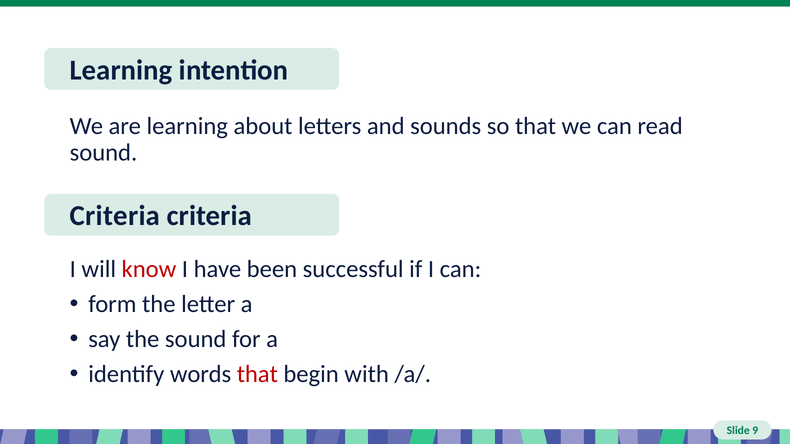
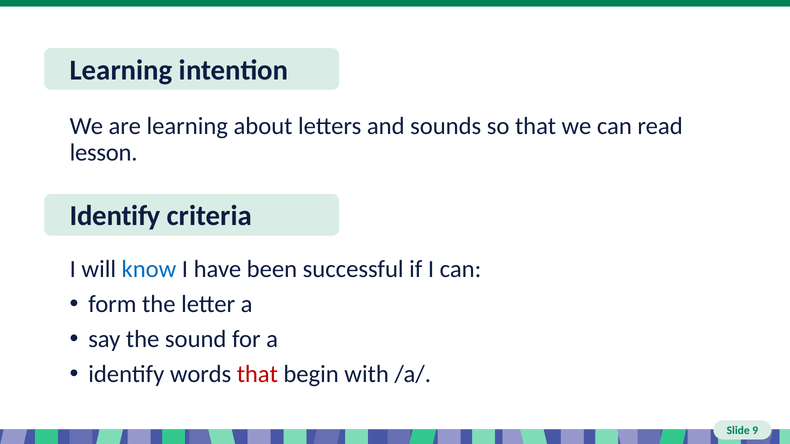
sound: sound -> lesson (104, 153)
Criteria: Criteria -> Identify (115, 216)
know colour: red -> blue (149, 270)
